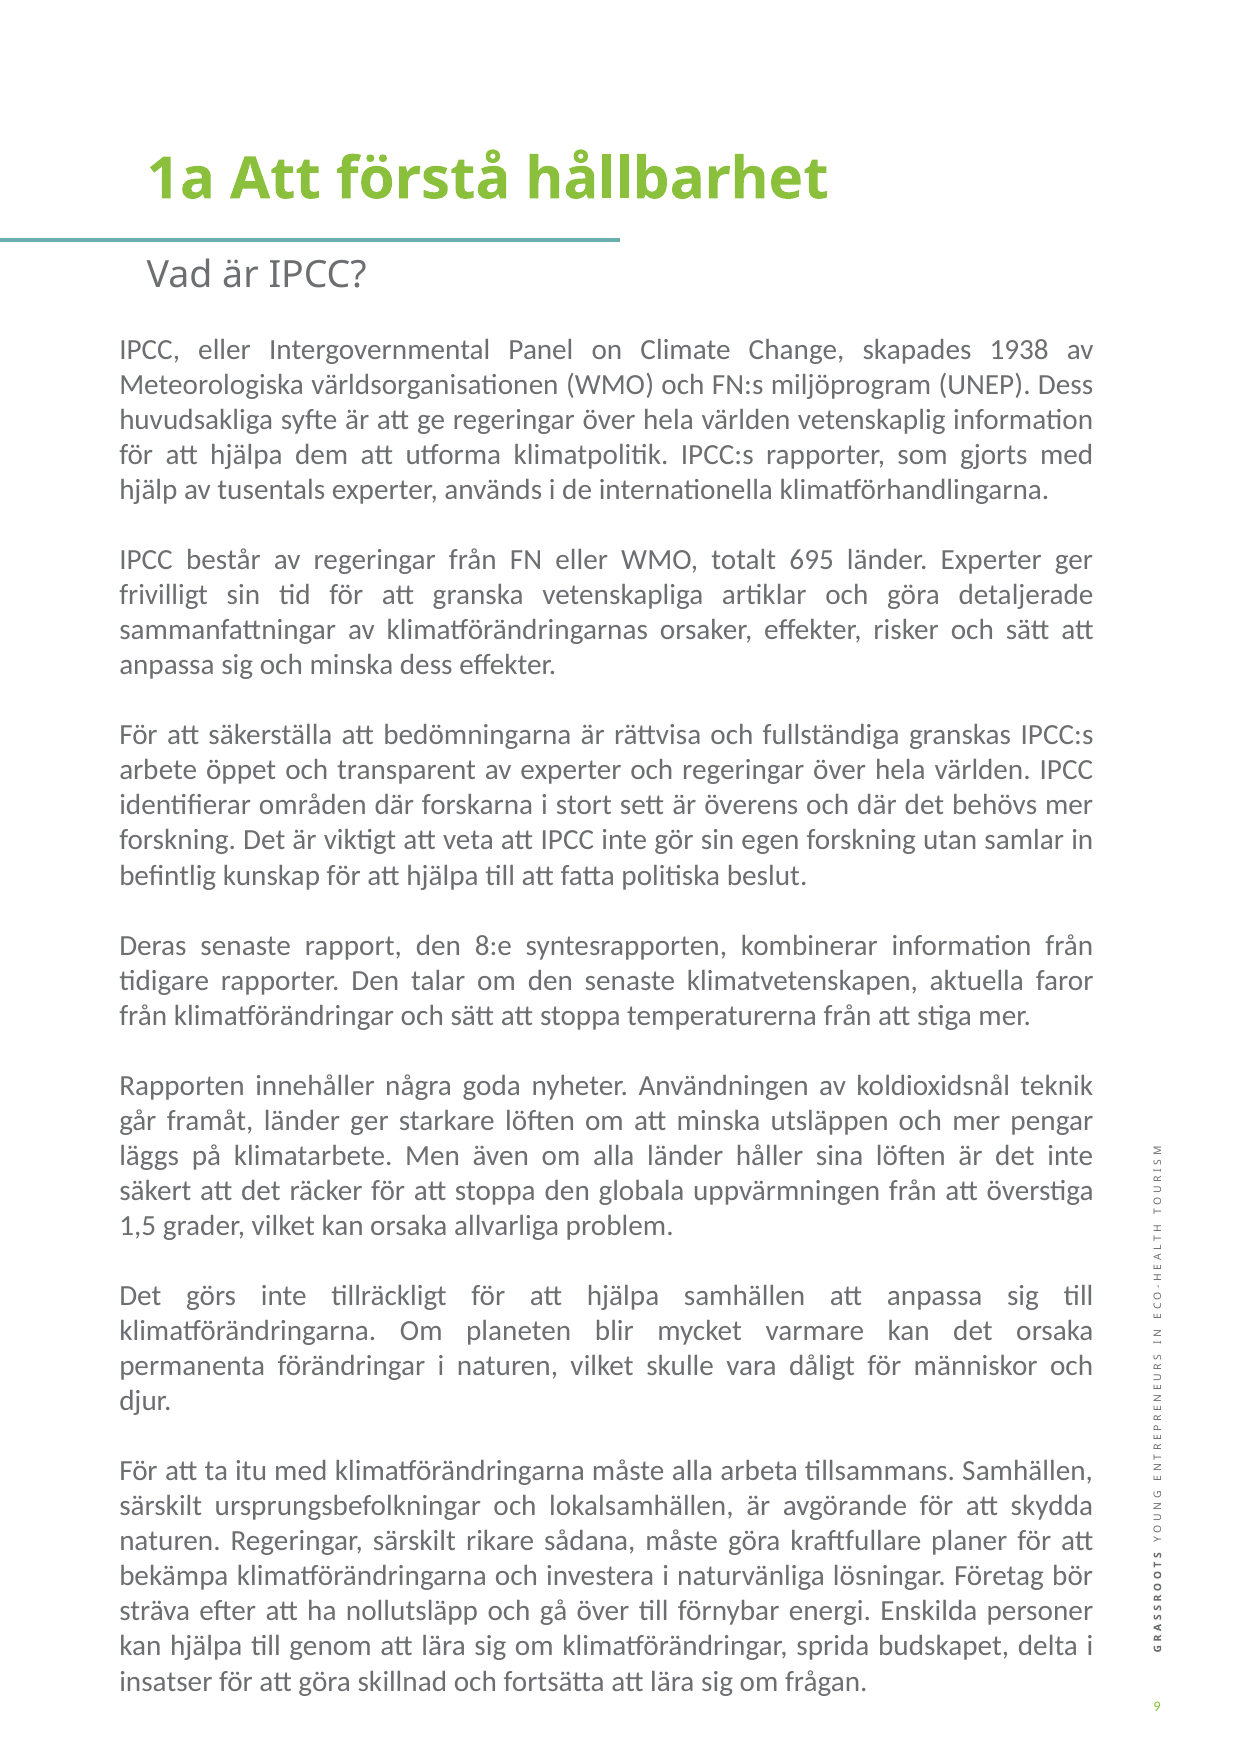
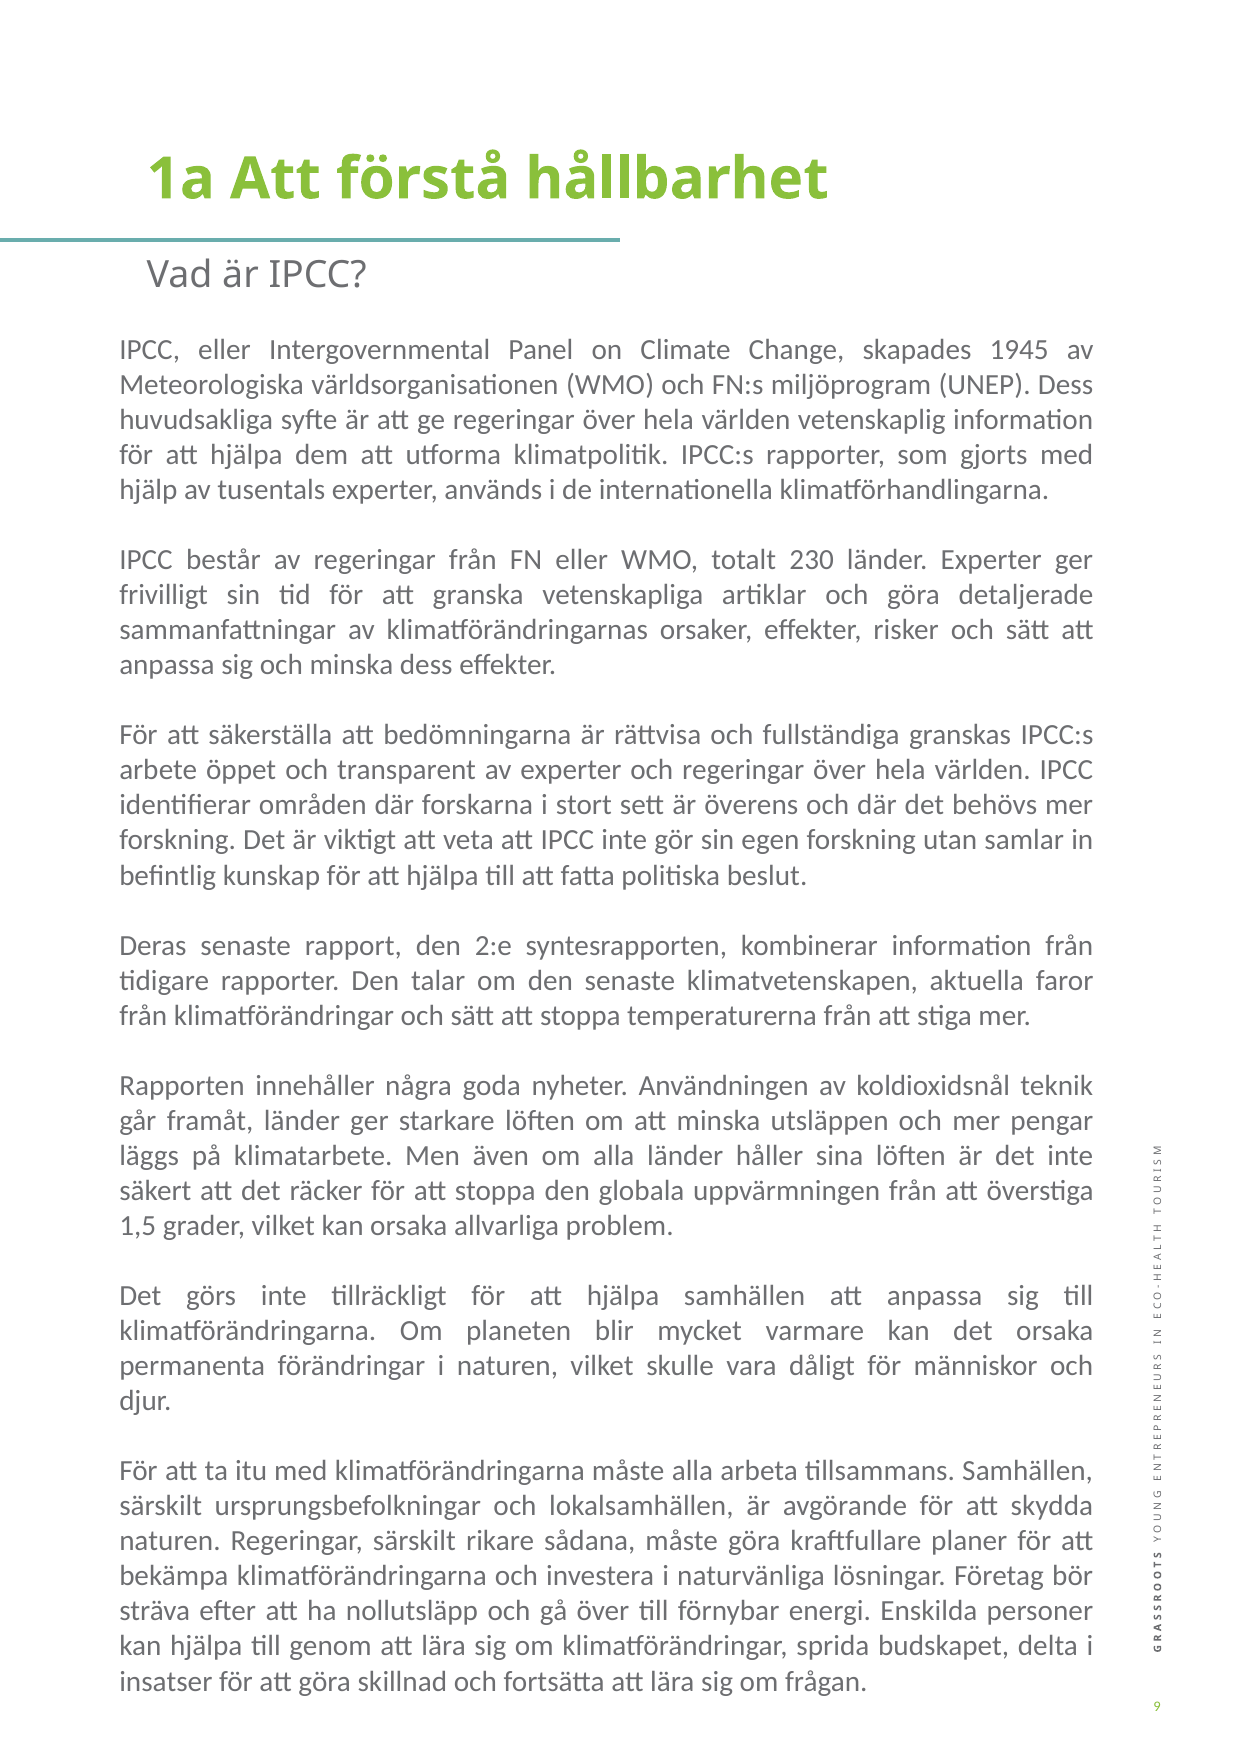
1938: 1938 -> 1945 (1019, 350)
695: 695 -> 230 (812, 560)
8:e: 8:e -> 2:e (493, 946)
